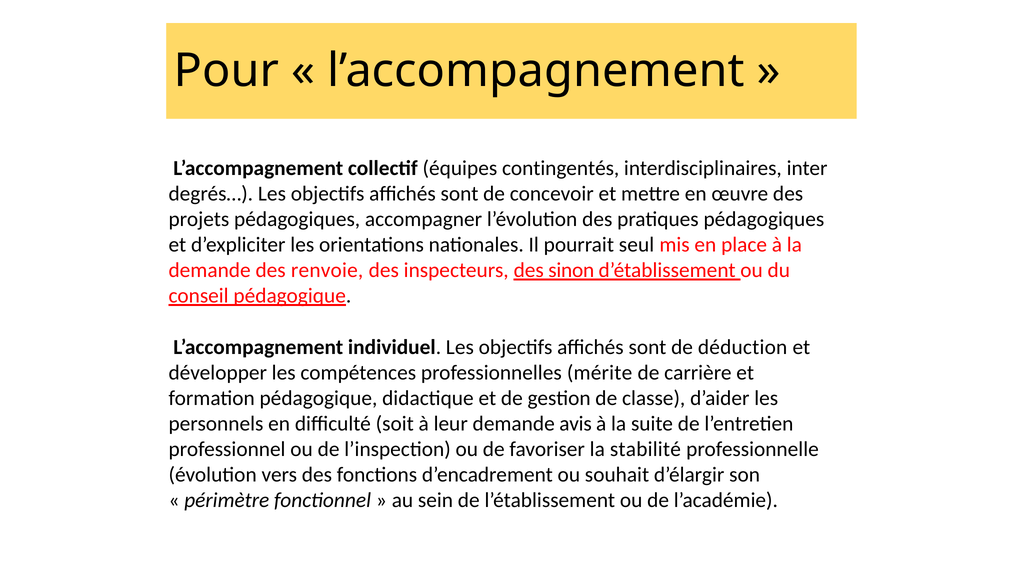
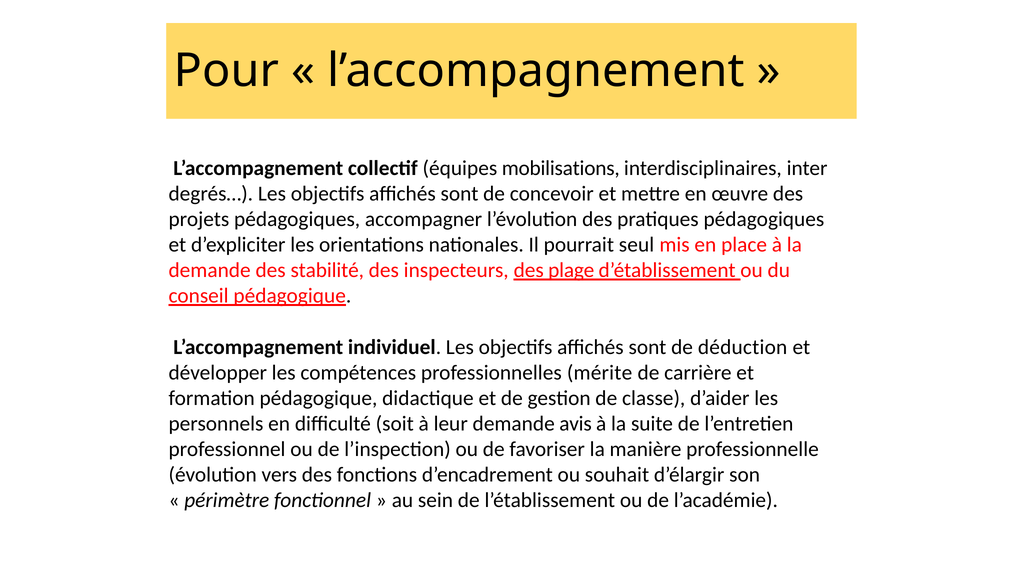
contingentés: contingentés -> mobilisations (561, 168)
renvoie: renvoie -> stabilité (327, 271)
sinon: sinon -> plage (571, 271)
stabilité: stabilité -> manière (646, 450)
